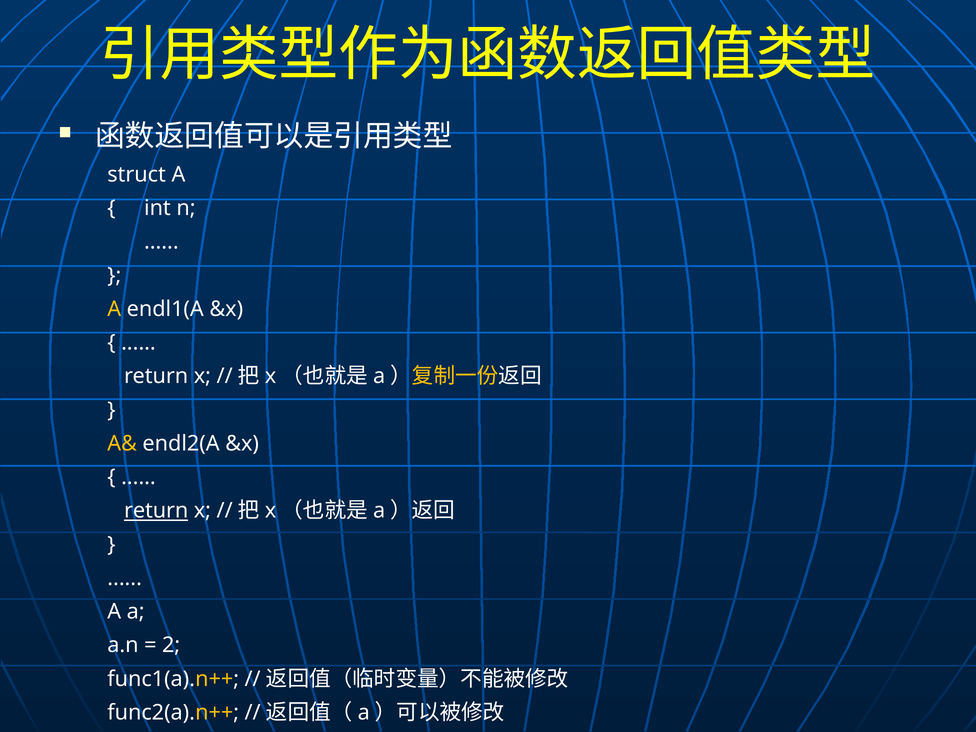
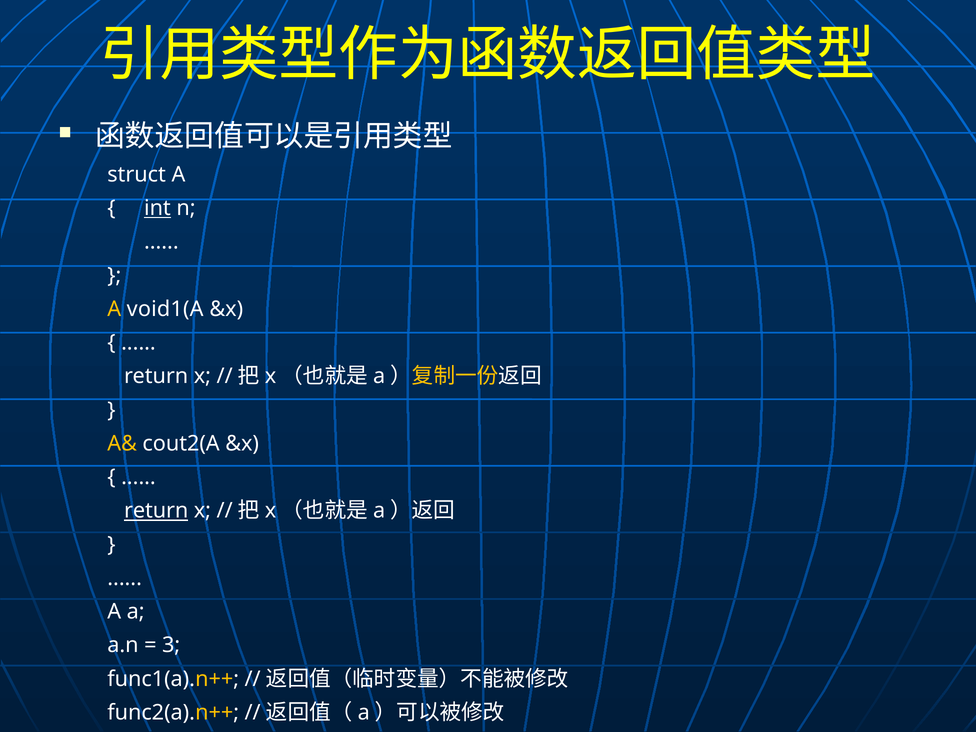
int underline: none -> present (157, 208)
endl1(A: endl1(A -> void1(A (165, 309)
endl2(A: endl2(A -> cout2(A (181, 444)
2: 2 -> 3 (171, 645)
